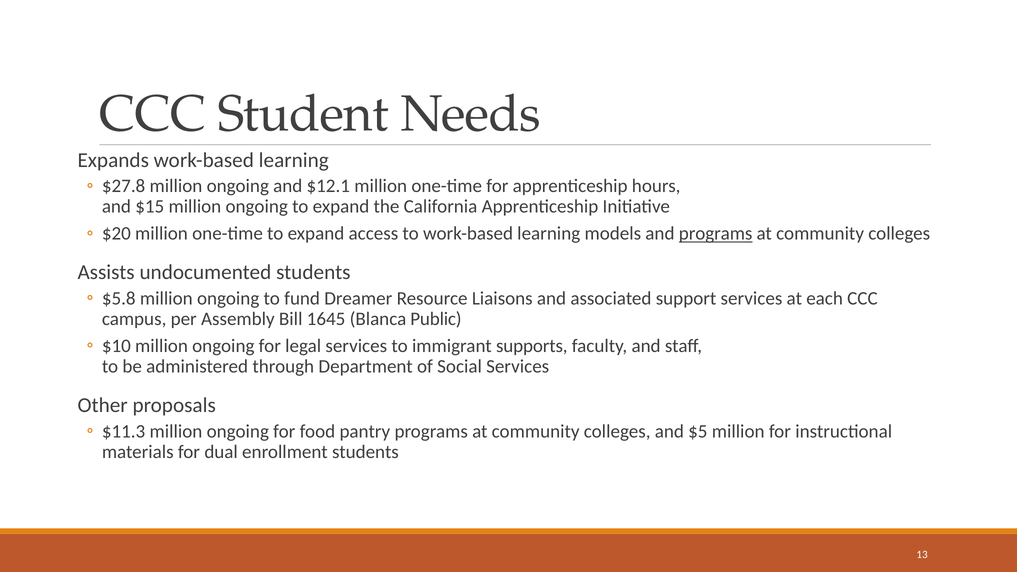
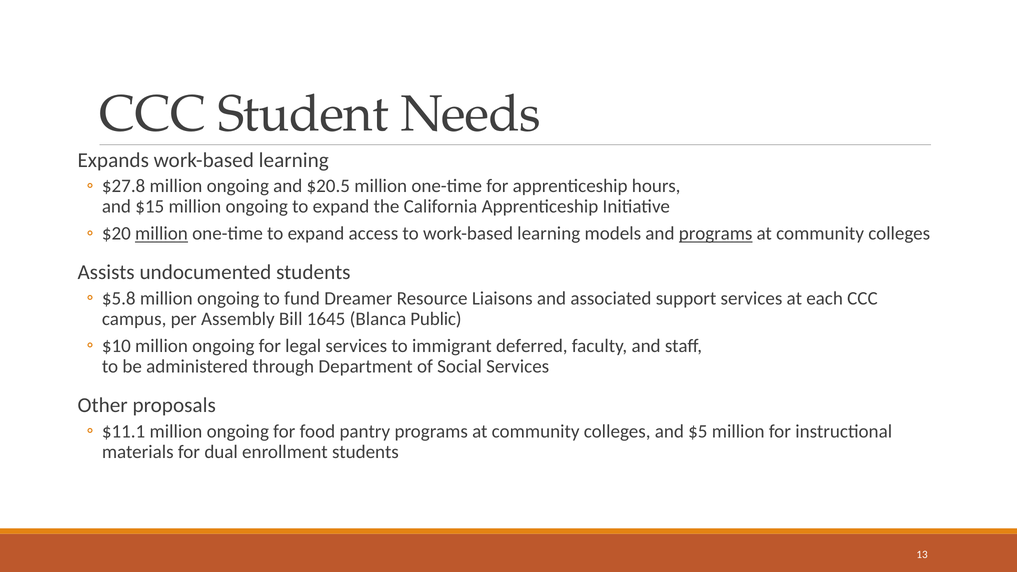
$12.1: $12.1 -> $20.5 (328, 186)
million underline: none -> present (161, 234)
supports: supports -> deferred (532, 346)
$11.3: $11.3 -> $11.1 (124, 431)
